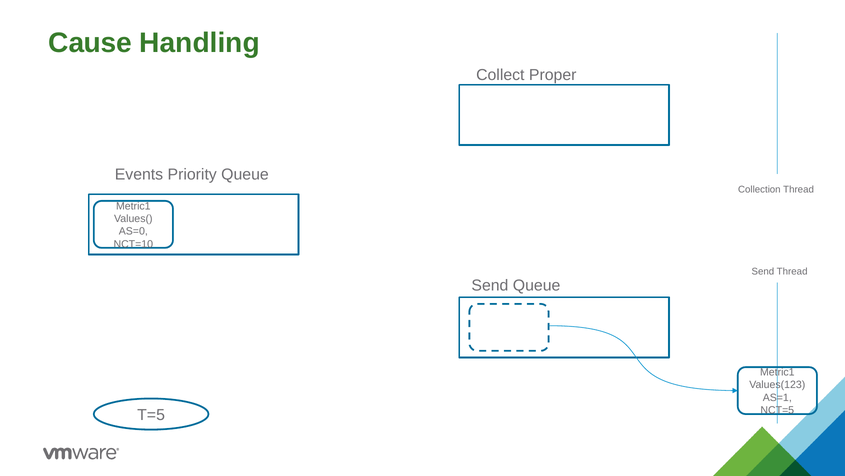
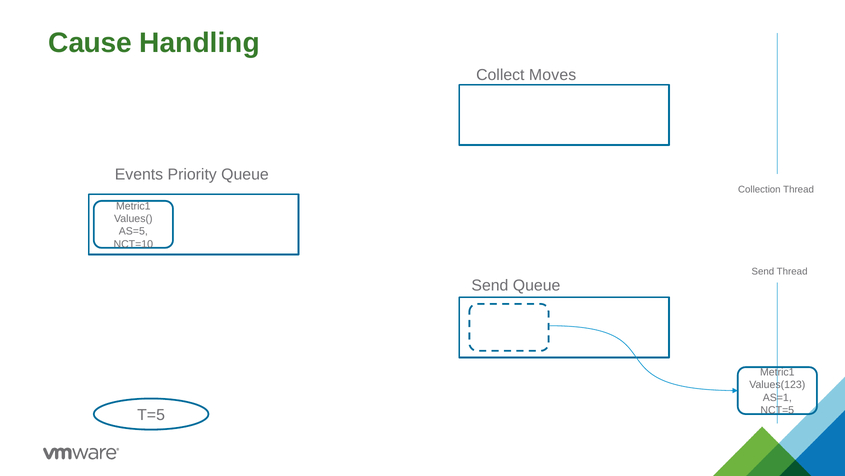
Proper: Proper -> Moves (553, 75)
AS=0: AS=0 -> AS=5 (133, 231)
